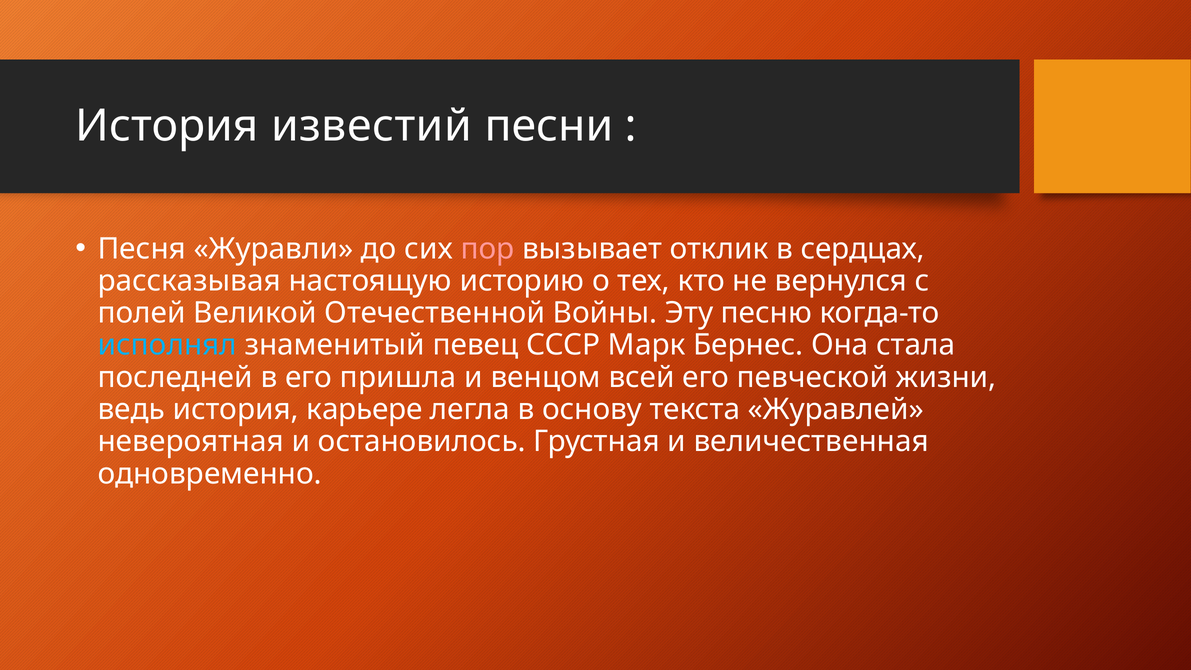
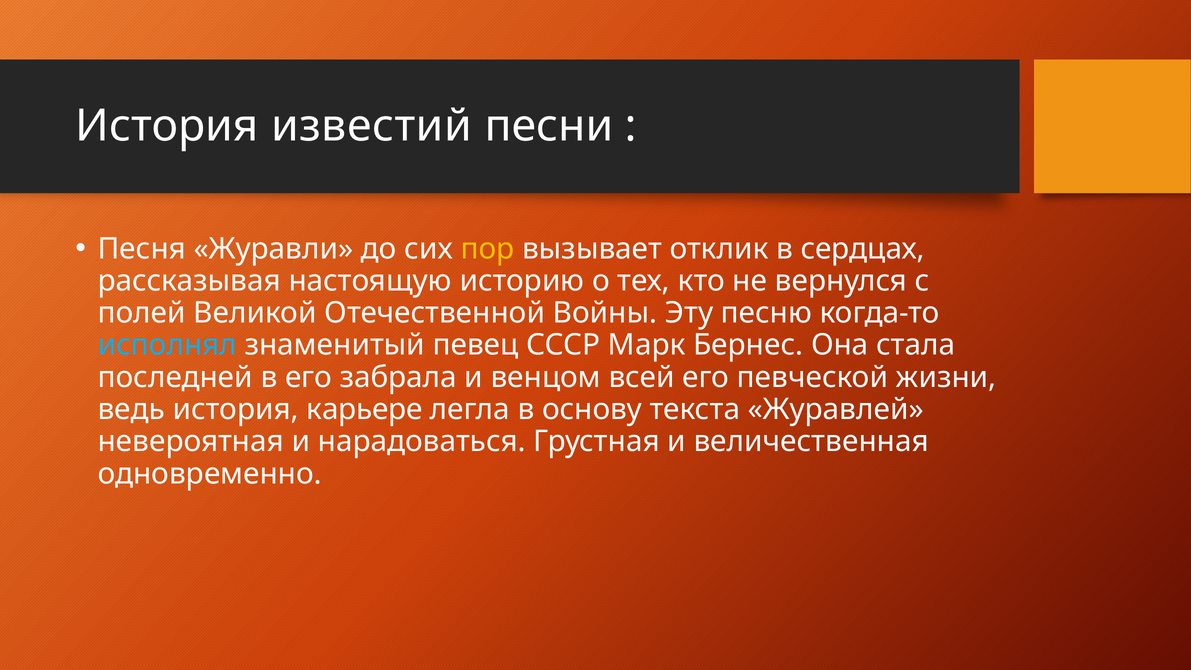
пор colour: pink -> yellow (487, 249)
пришла: пришла -> забрала (398, 377)
остановилось: остановилось -> нарадоваться (422, 442)
